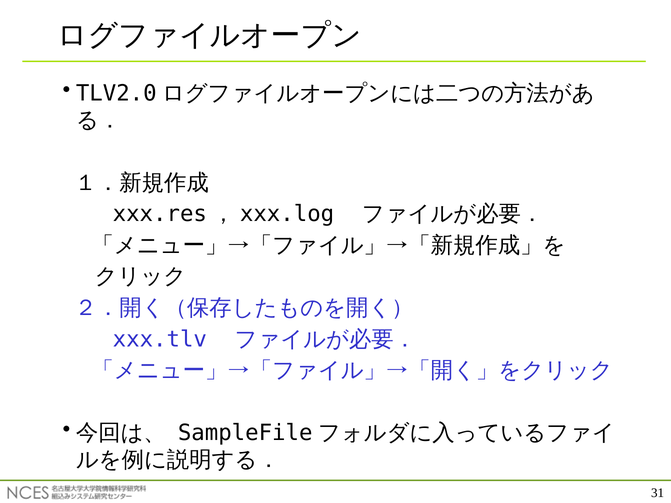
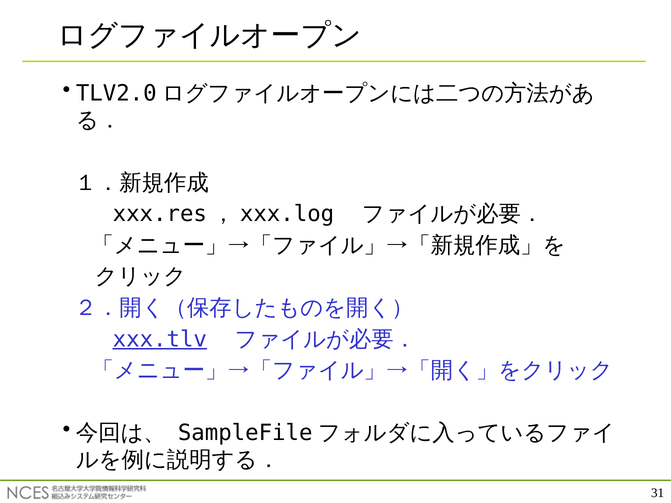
xxx.tlv underline: none -> present (160, 339)
